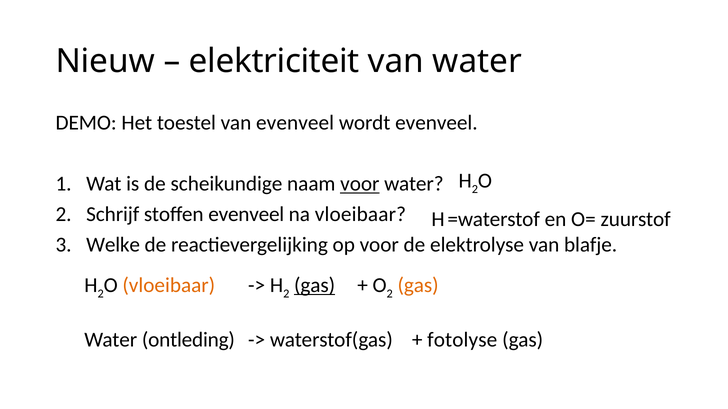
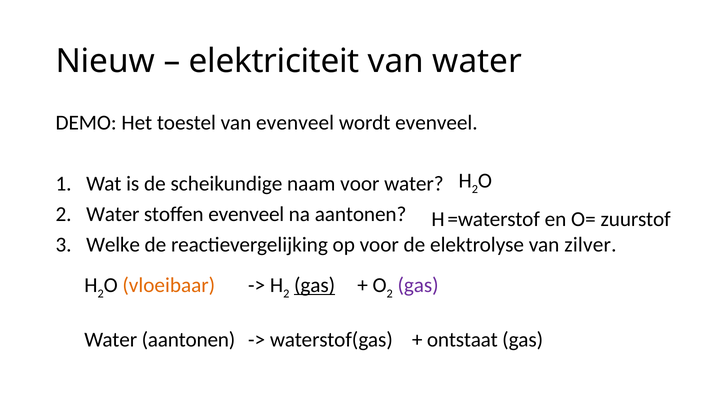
voor underline: present -> none (360, 184)
Schrijf: Schrijf -> Water (113, 215)
na vloeibaar: vloeibaar -> aantonen (361, 215)
blafje: blafje -> zilver (590, 245)
gas colour: orange -> purple (418, 286)
Water ontleding: ontleding -> aantonen (188, 340)
fotolyse: fotolyse -> ontstaat (462, 340)
